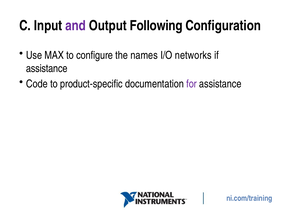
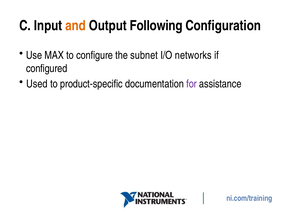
and colour: purple -> orange (76, 26)
names: names -> subnet (144, 55)
assistance: assistance -> configured (47, 68)
Code: Code -> Used (37, 84)
